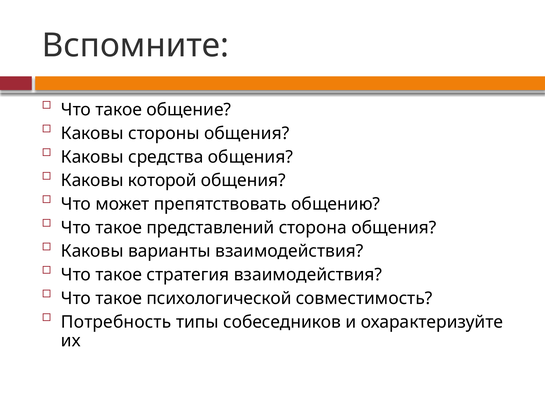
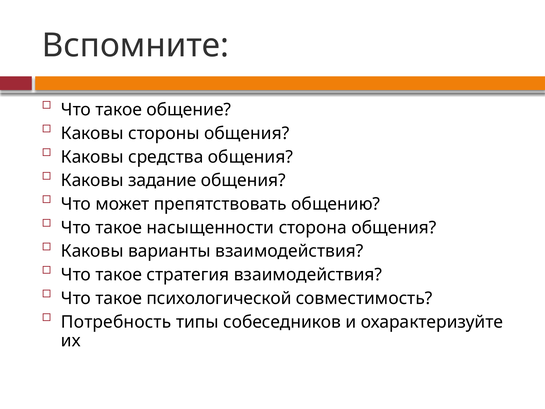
которой: которой -> задание (162, 180)
представлений: представлений -> насыщенности (210, 228)
